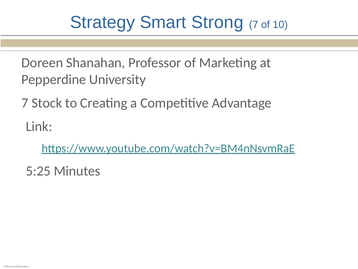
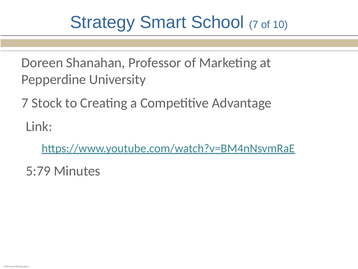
Strong: Strong -> School (218, 22)
5:25: 5:25 -> 5:79 (38, 171)
